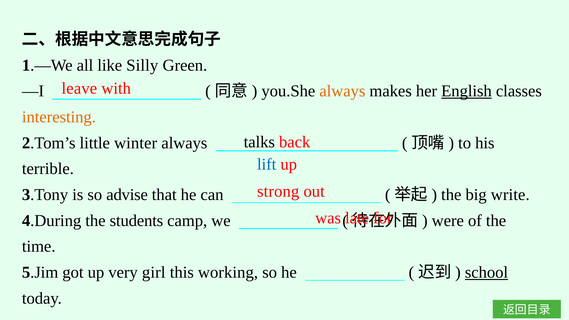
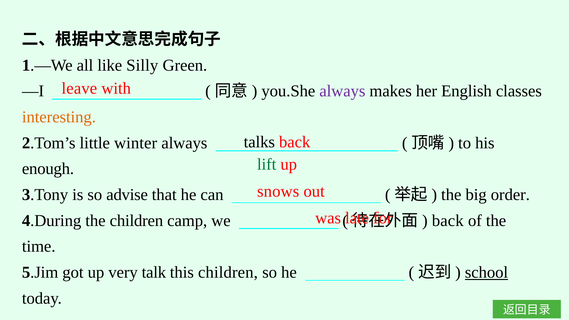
always colour: orange -> purple (342, 91)
English underline: present -> none (466, 91)
lift colour: blue -> green (267, 165)
terrible: terrible -> enough (48, 169)
strong: strong -> snows (278, 191)
write: write -> order (510, 195)
the students: students -> children (136, 221)
were: were -> back (448, 221)
girl: girl -> talk (154, 272)
this working: working -> children (228, 272)
